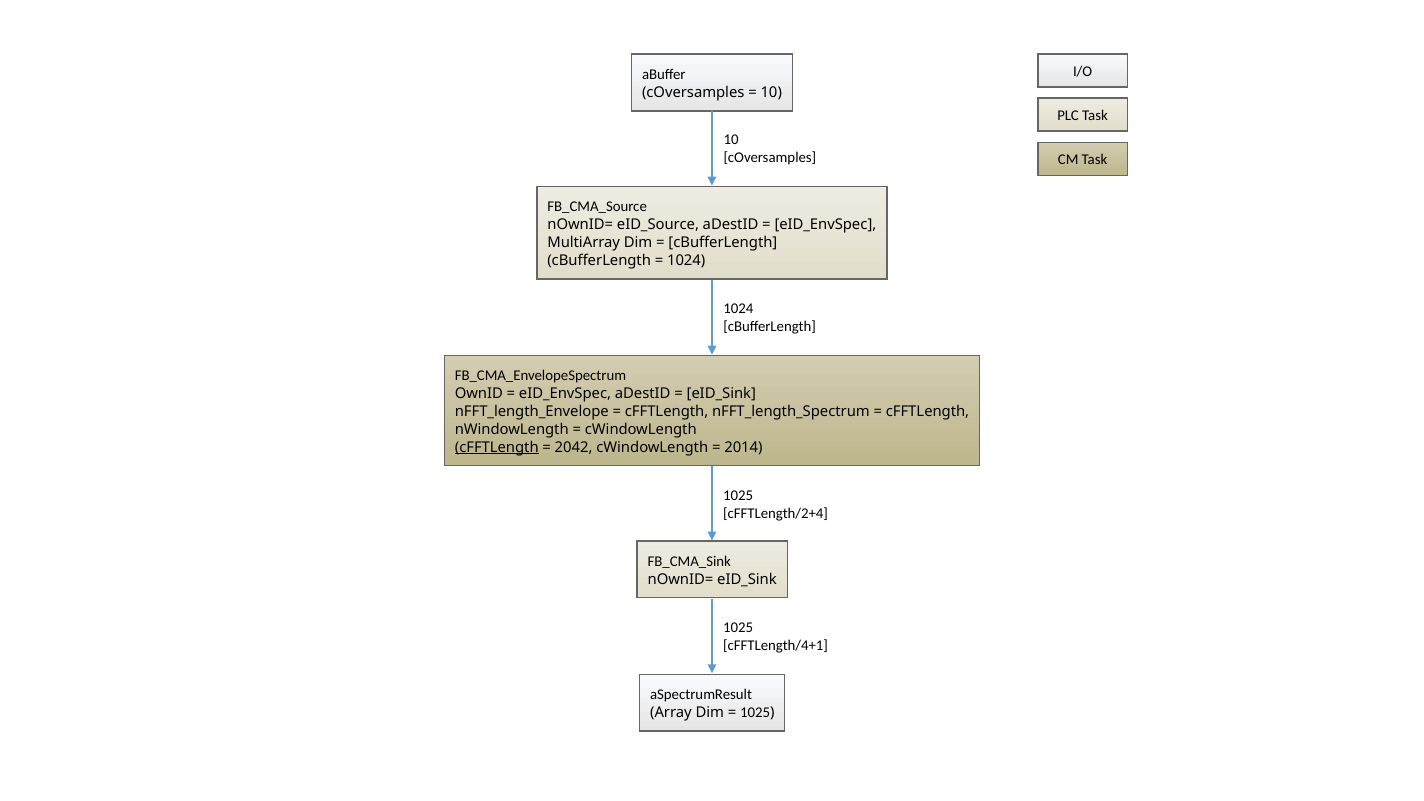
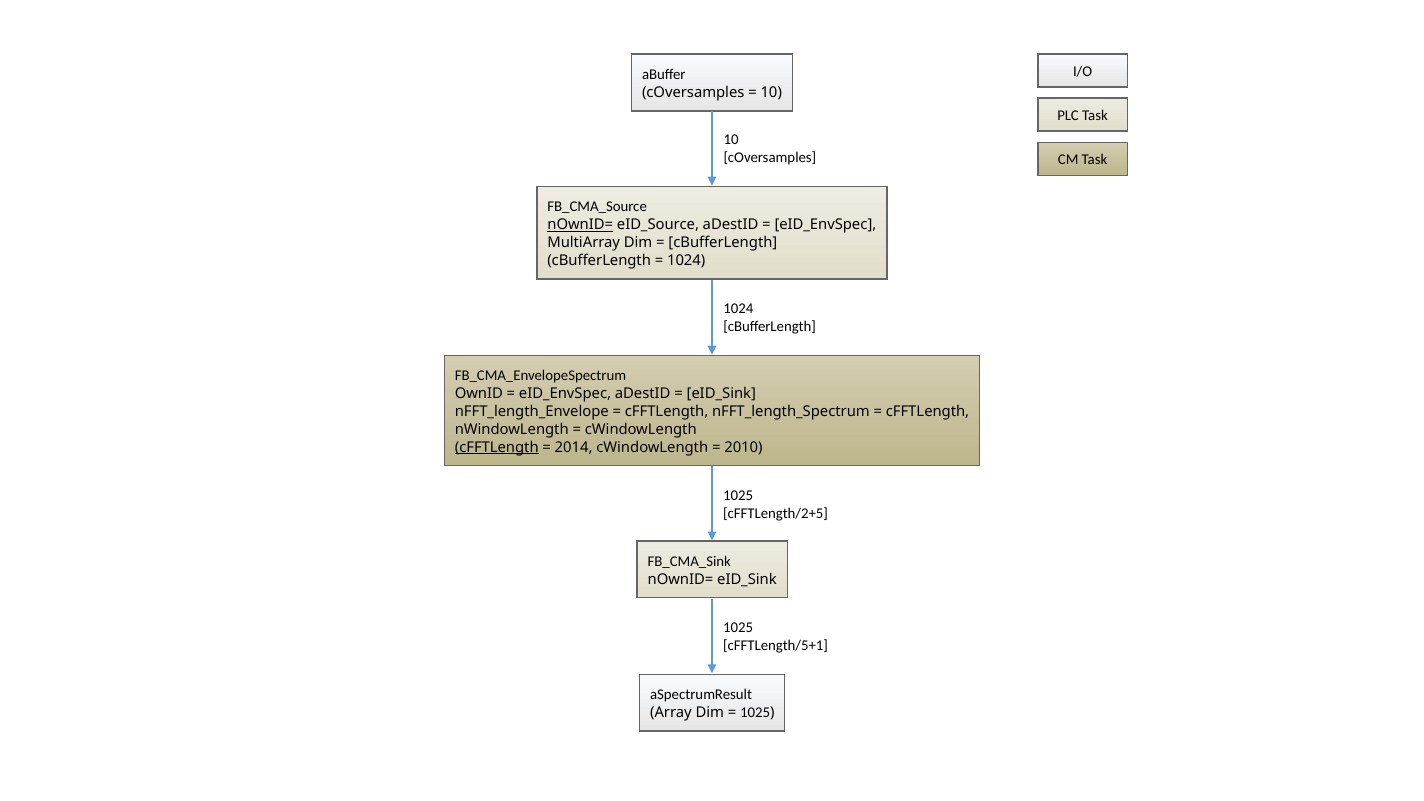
nOwnID= underline: none -> present (580, 225)
2042: 2042 -> 2014 (574, 447)
2014: 2014 -> 2010 (743, 447)
cFFTLength/2+4: cFFTLength/2+4 -> cFFTLength/2+5 (776, 513)
cFFTLength/4+1: cFFTLength/4+1 -> cFFTLength/5+1 (776, 646)
